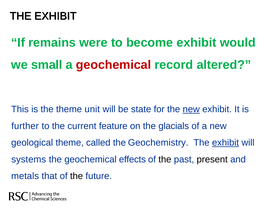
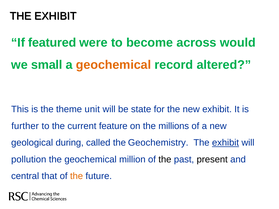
remains: remains -> featured (52, 43)
become exhibit: exhibit -> across (196, 43)
geochemical colour: red -> orange (114, 65)
new underline: present -> none (191, 109)
glacials: glacials -> millions (174, 126)
geological theme: theme -> during (70, 143)
systems: systems -> pollution (29, 160)
effects: effects -> million (132, 160)
metals: metals -> central (25, 176)
the colour: black -> orange (77, 176)
